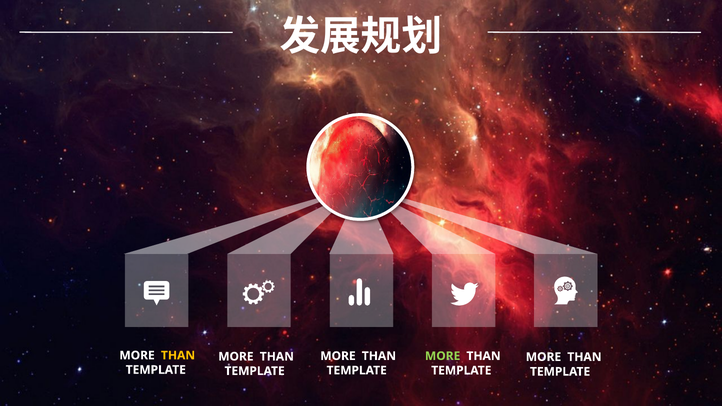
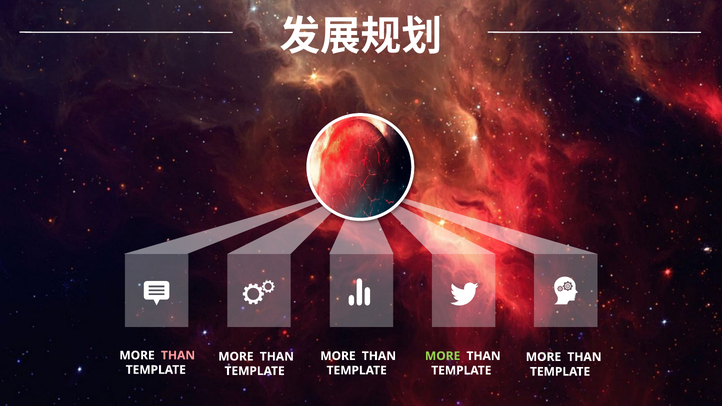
THAN colour: yellow -> pink (178, 356)
